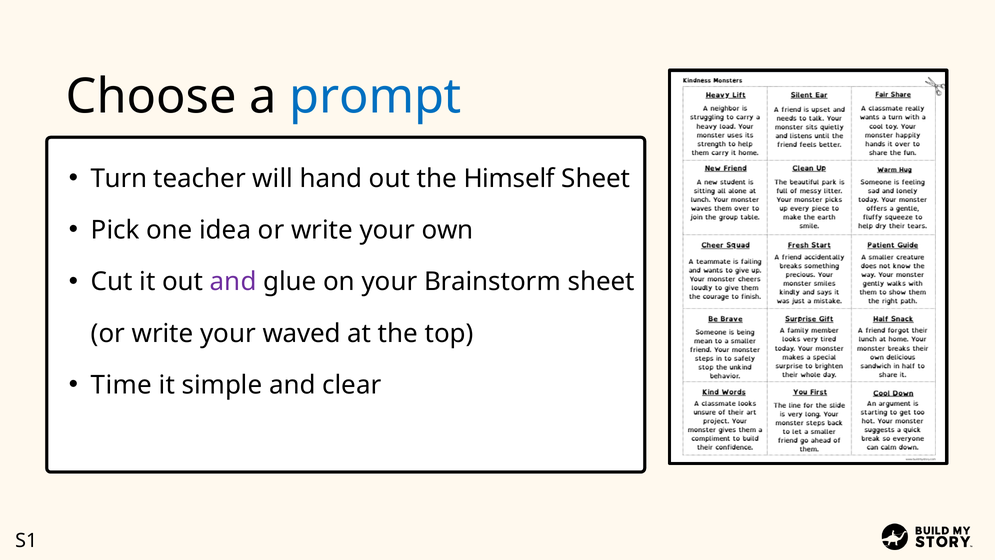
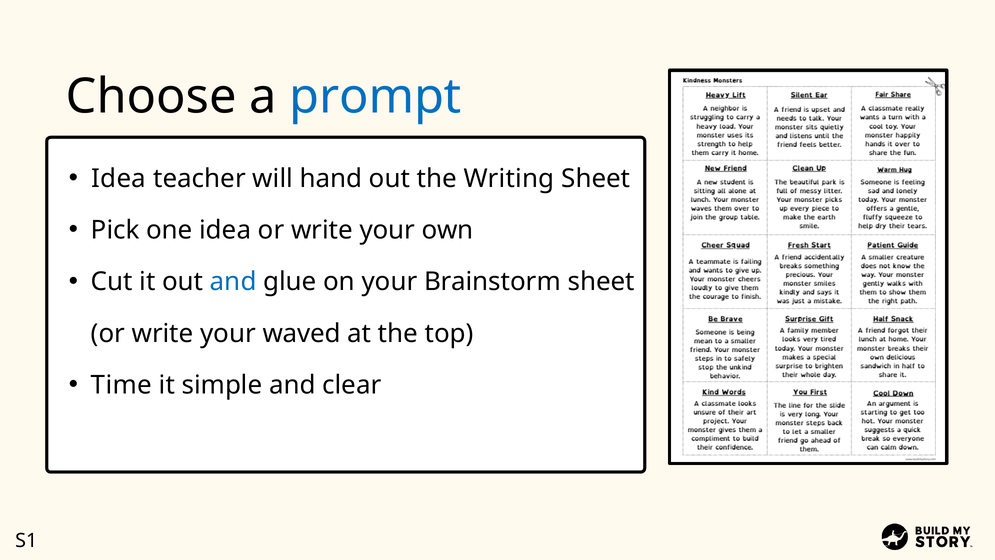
Turn: Turn -> Idea (119, 178)
Himself: Himself -> Writing (509, 178)
and colour: purple -> blue (233, 282)
